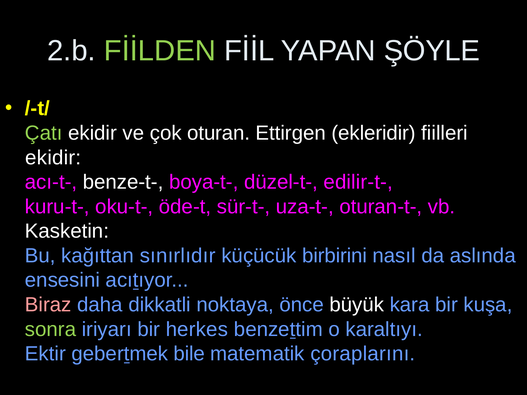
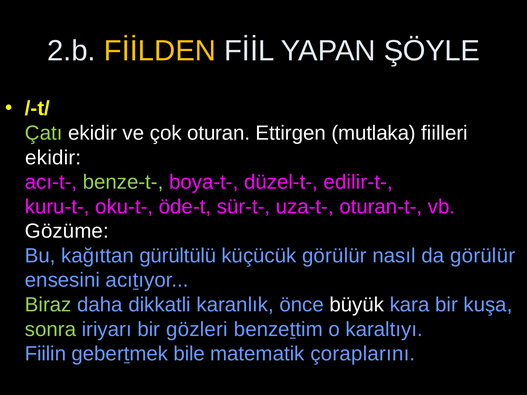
FİİLDEN colour: light green -> yellow (160, 51)
ekleridir: ekleridir -> mutlaka (374, 133)
benze-t- colour: white -> light green (123, 182)
Kasketin: Kasketin -> Gözüme (67, 231)
sınırlıdır: sınırlıdır -> gürültülü (178, 256)
küçücük birbirini: birbirini -> görülür (334, 256)
da aslında: aslında -> görülür (483, 256)
Biraz colour: pink -> light green (48, 305)
noktaya: noktaya -> karanlık (235, 305)
herkes: herkes -> gözleri (197, 329)
Ektir: Ektir -> Fiilin (46, 354)
